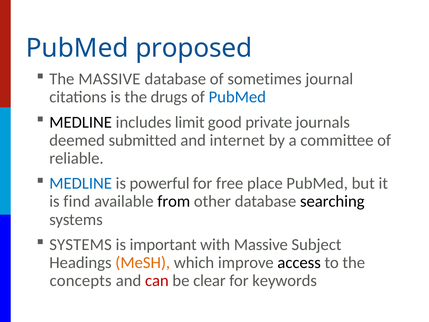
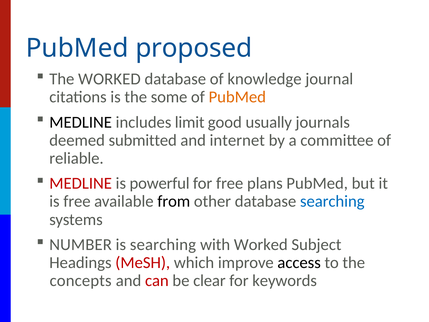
The MASSIVE: MASSIVE -> WORKED (109, 79)
sometimes: sometimes -> knowledge (265, 79)
drugs: drugs -> some (169, 97)
PubMed colour: blue -> orange (237, 97)
private: private -> usually (269, 122)
MEDLINE colour: blue -> red (81, 183)
place: place -> plans (265, 183)
is find: find -> free (77, 201)
searching colour: black -> blue (332, 201)
SYSTEMS: SYSTEMS -> NUMBER (81, 244)
is important: important -> searching (163, 244)
with Massive: Massive -> Worked (261, 244)
MeSH colour: orange -> red (143, 263)
